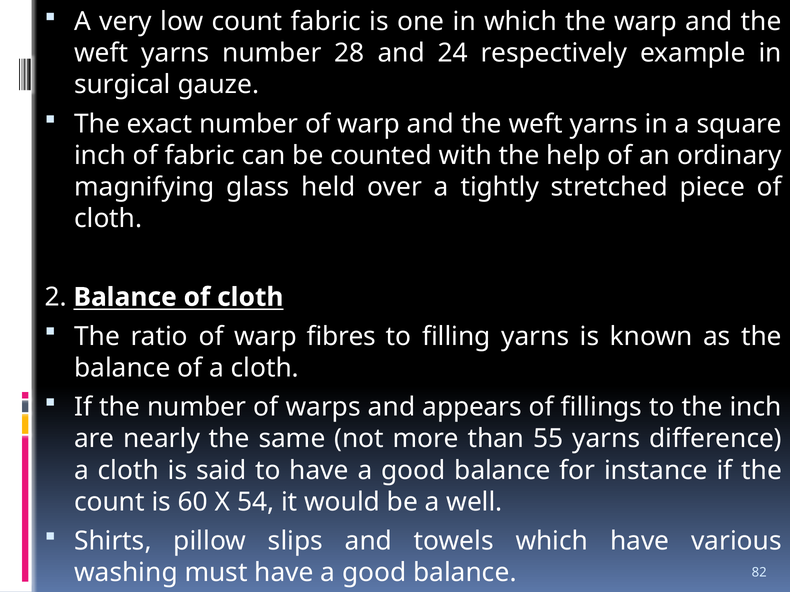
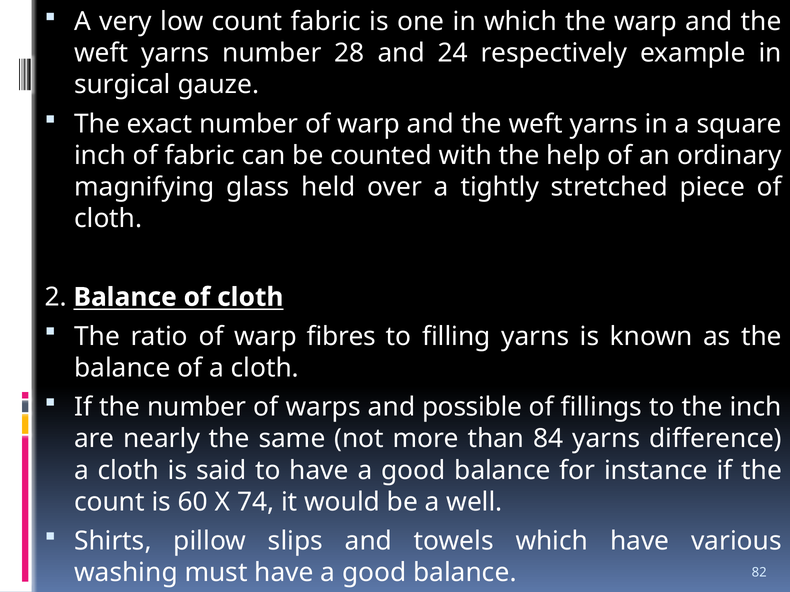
appears: appears -> possible (472, 408)
55: 55 -> 84 (548, 439)
54: 54 -> 74 (256, 502)
